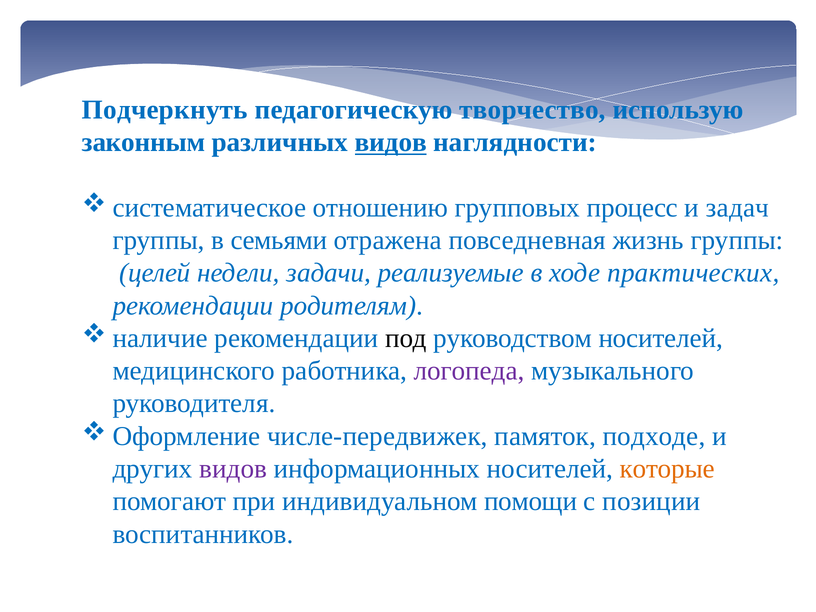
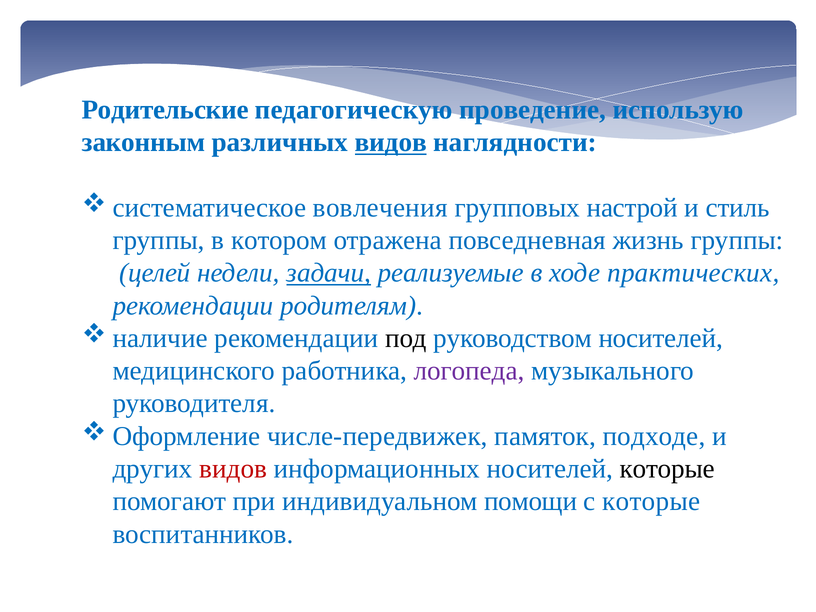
Подчеркнуть: Подчеркнуть -> Родительские (165, 110)
творчество: творчество -> проведение (533, 110)
отношению: отношению -> вовлечения (380, 208)
процесс: процесс -> настрой (632, 208)
задач: задач -> стиль (738, 208)
семьями: семьями -> котором (279, 240)
задачи underline: none -> present (329, 273)
видов colour: purple -> red (233, 469)
которые colour: orange -> black (667, 469)
с позиции: позиции -> которые (651, 501)
